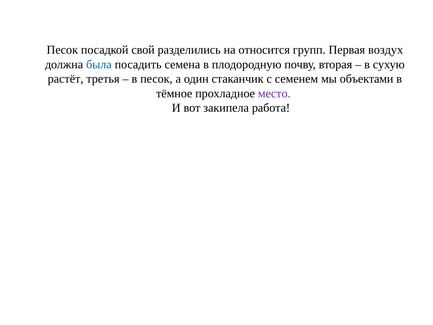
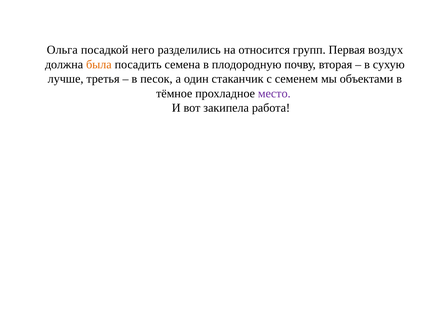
Песок: Песок -> Ольга (62, 50)
свой: свой -> него (143, 50)
была colour: blue -> orange (99, 64)
растёт: растёт -> лучше (66, 79)
